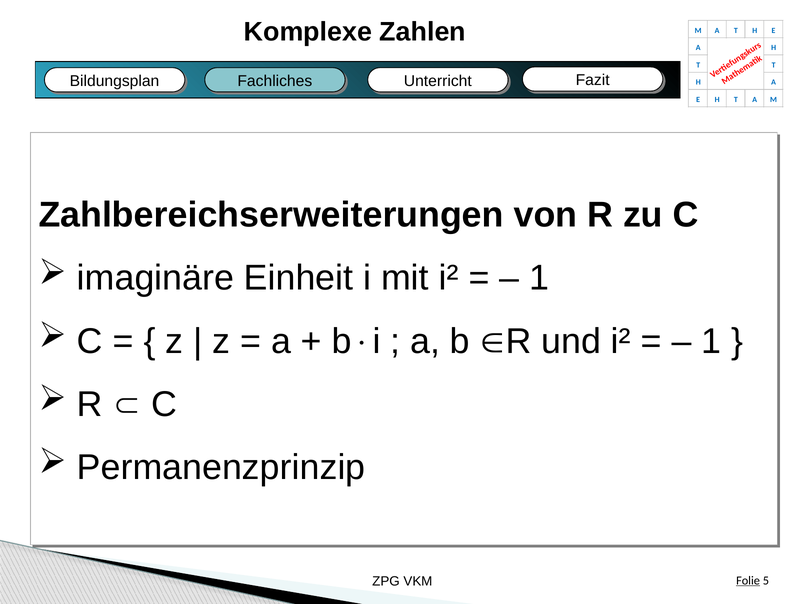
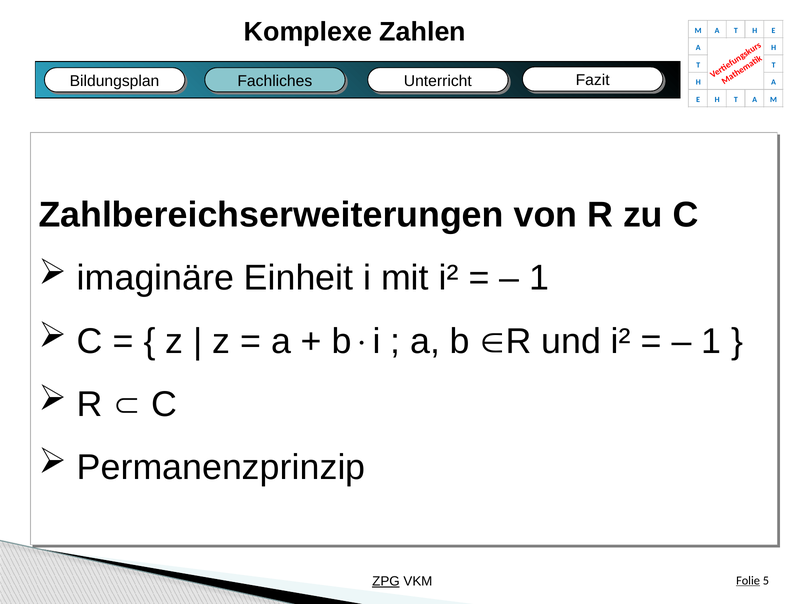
ZPG underline: none -> present (386, 581)
